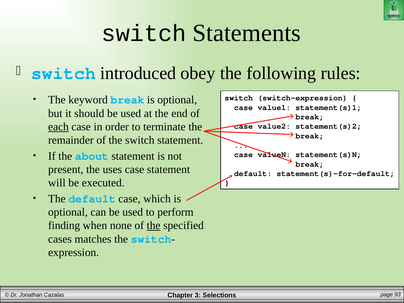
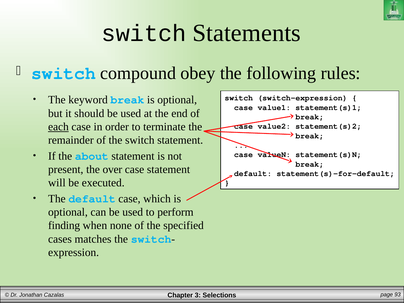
introduced: introduced -> compound (138, 73)
uses: uses -> over (112, 169)
the underline: present -> none (154, 226)
